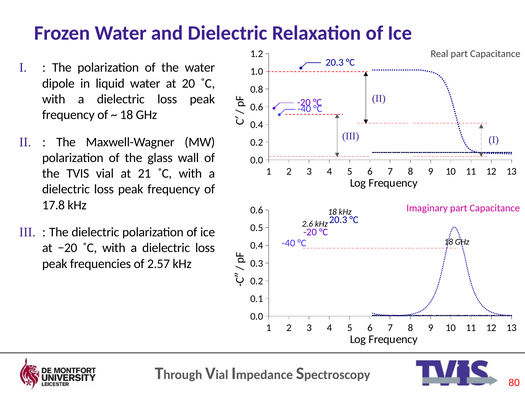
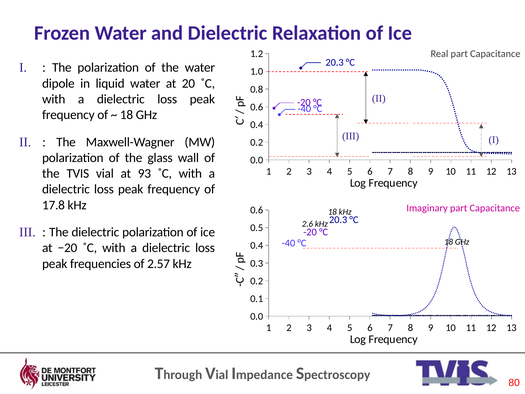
21: 21 -> 93 (144, 173)
